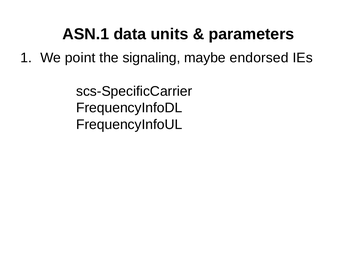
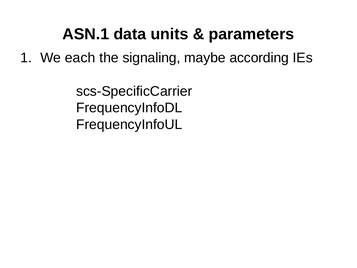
point: point -> each (80, 58)
endorsed: endorsed -> according (259, 58)
